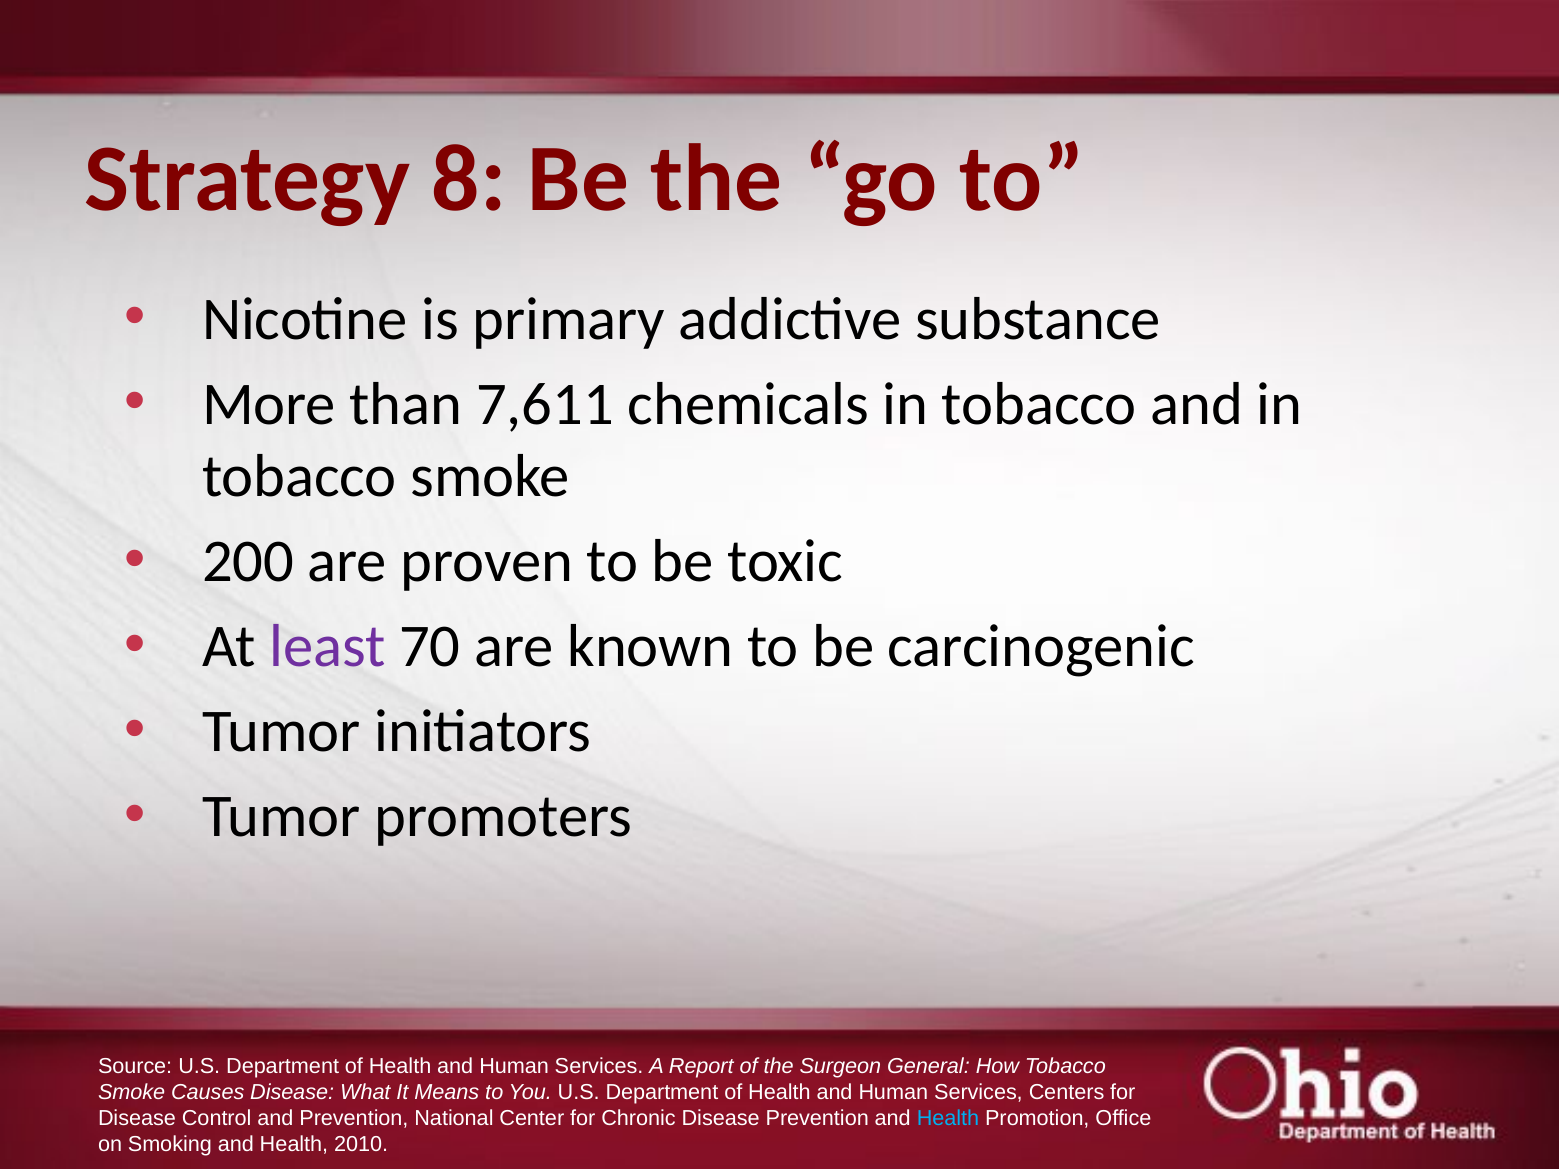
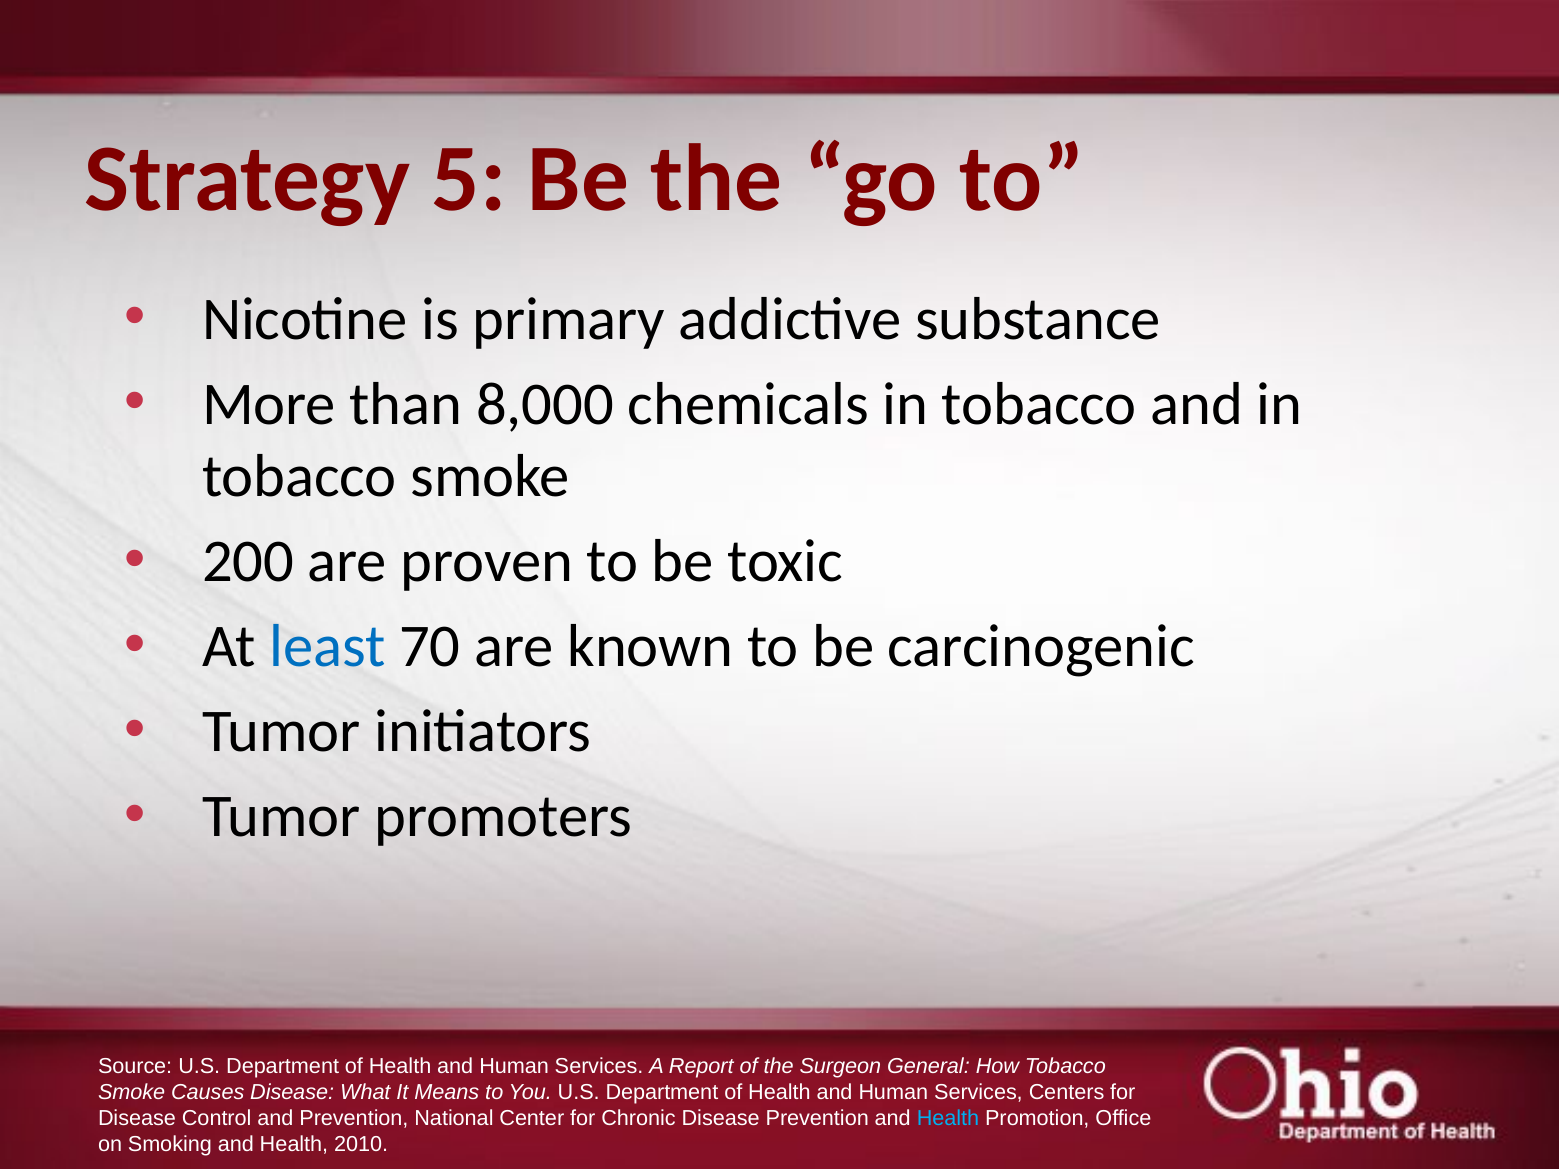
8: 8 -> 5 (469, 179)
7,611: 7,611 -> 8,000 (545, 404)
least colour: purple -> blue (328, 647)
